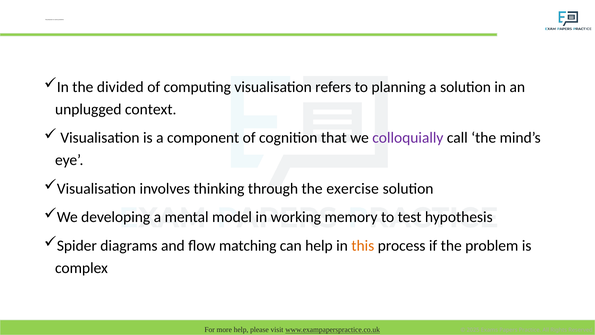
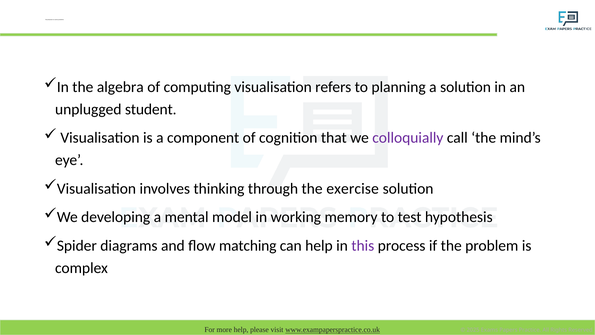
divided: divided -> algebra (120, 87)
context: context -> student (151, 109)
this colour: orange -> purple (363, 245)
